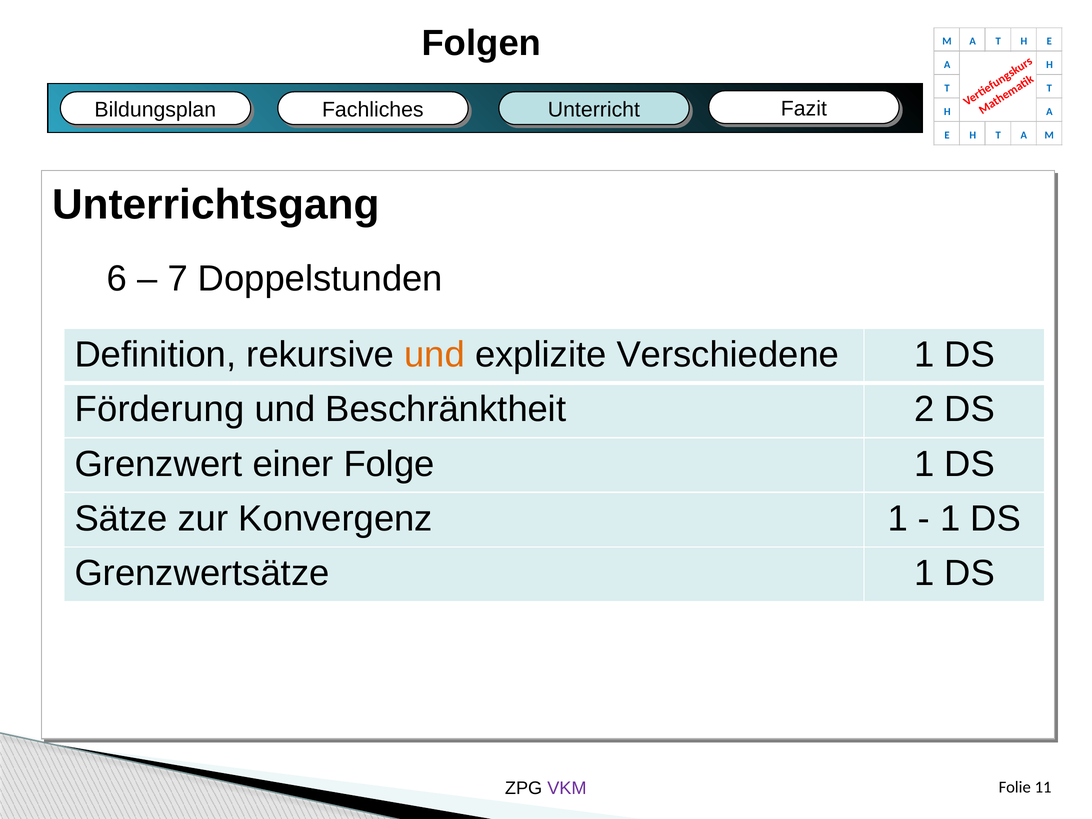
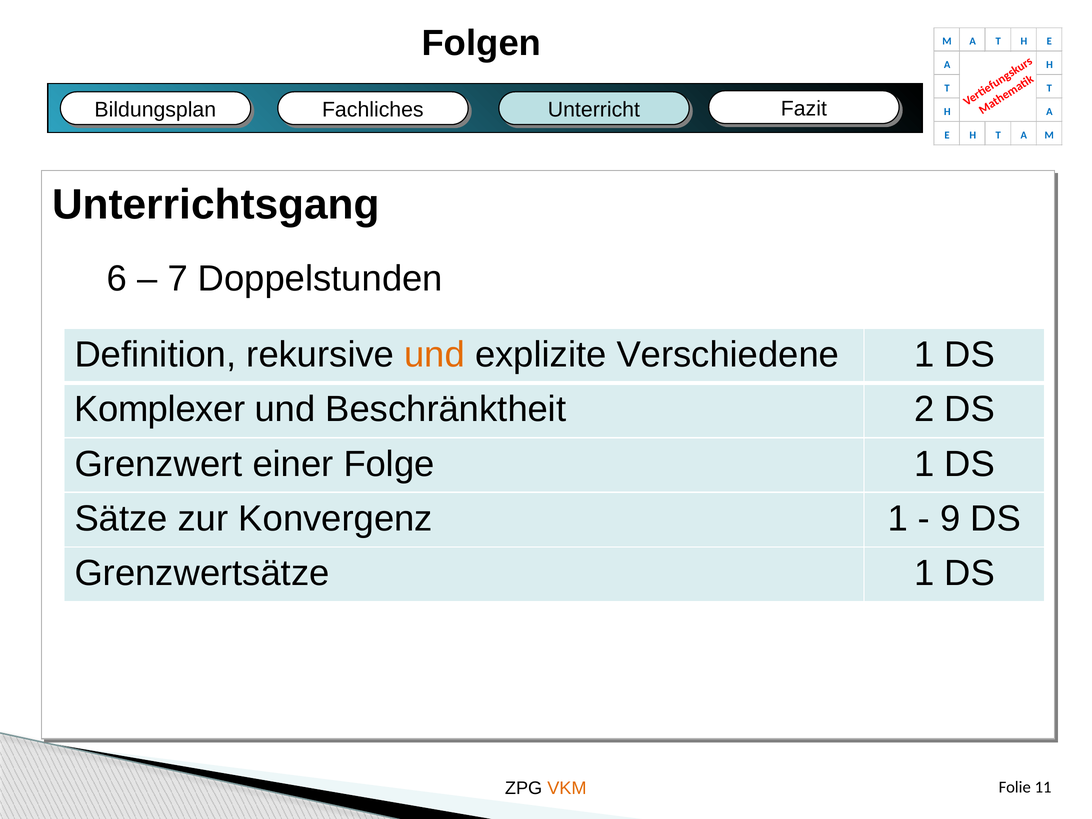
Förderung: Förderung -> Komplexer (160, 409)
1: 1 -> 9 (950, 519)
VKM colour: purple -> orange (567, 788)
